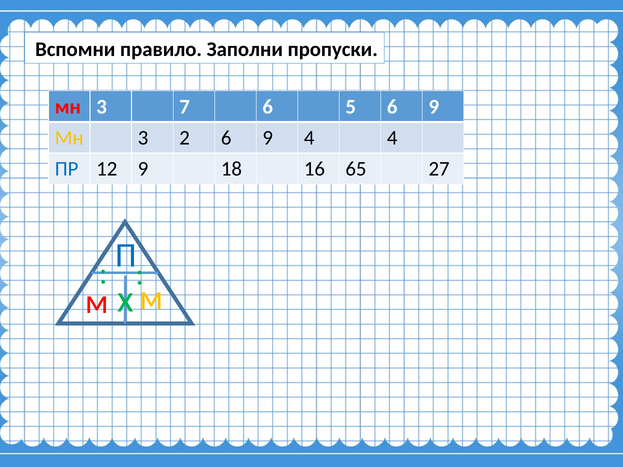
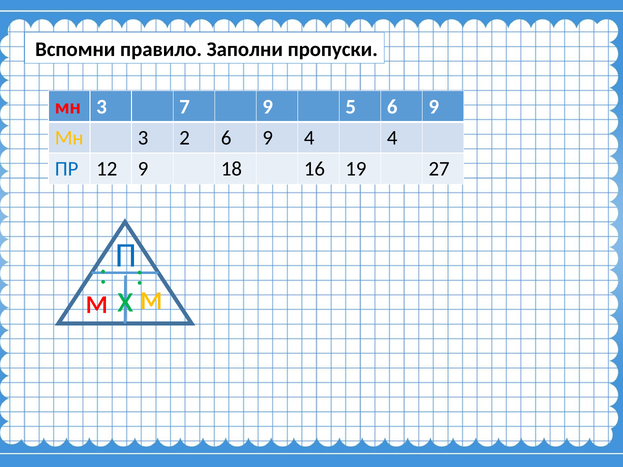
7 6: 6 -> 9 (268, 107)
65: 65 -> 19 (356, 169)
